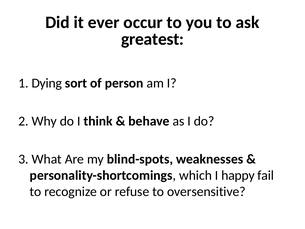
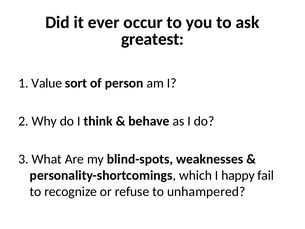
Dying: Dying -> Value (47, 83)
oversensitive: oversensitive -> unhampered (206, 192)
